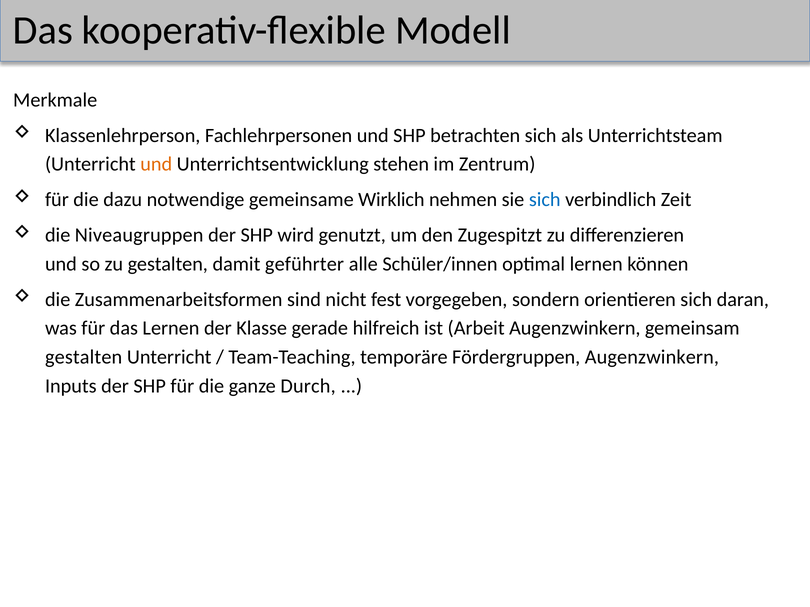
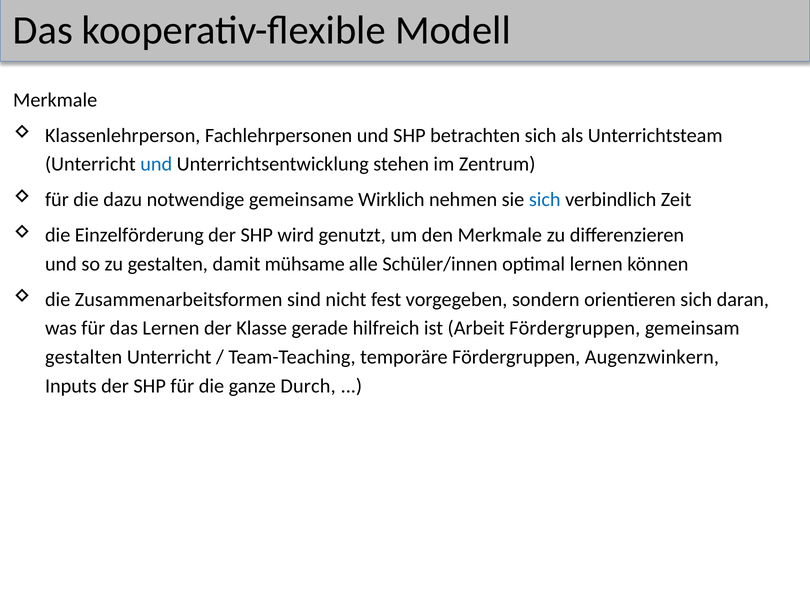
und colour: orange -> blue (156, 164)
Niveaugruppen: Niveaugruppen -> Einzelförderung (139, 235)
den Zugespitzt: Zugespitzt -> Merkmale (500, 235)
geführter: geführter -> mühsame (305, 264)
Arbeit Augenzwinkern: Augenzwinkern -> Fördergruppen (575, 329)
